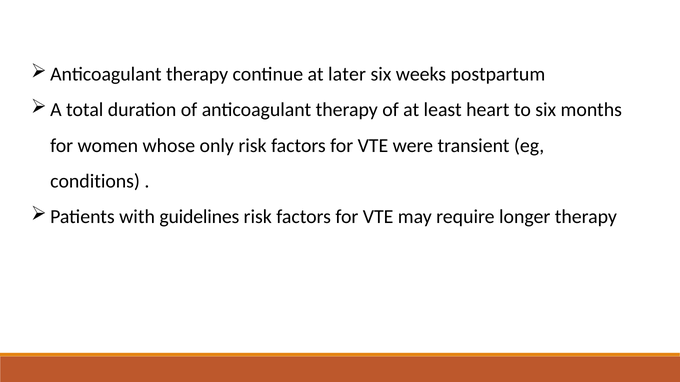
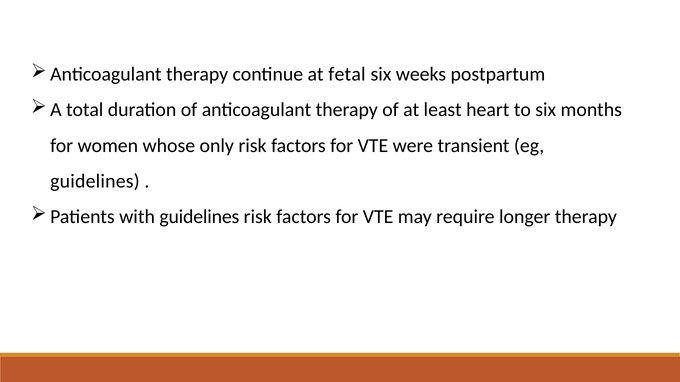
later: later -> fetal (347, 74)
conditions: conditions -> guidelines (95, 181)
